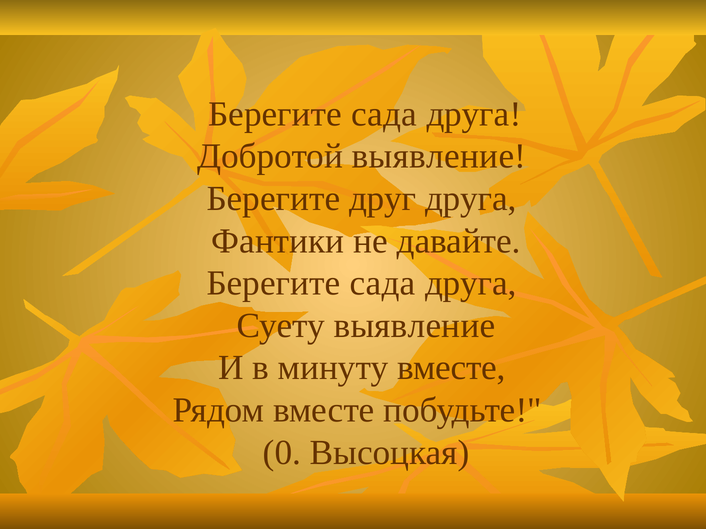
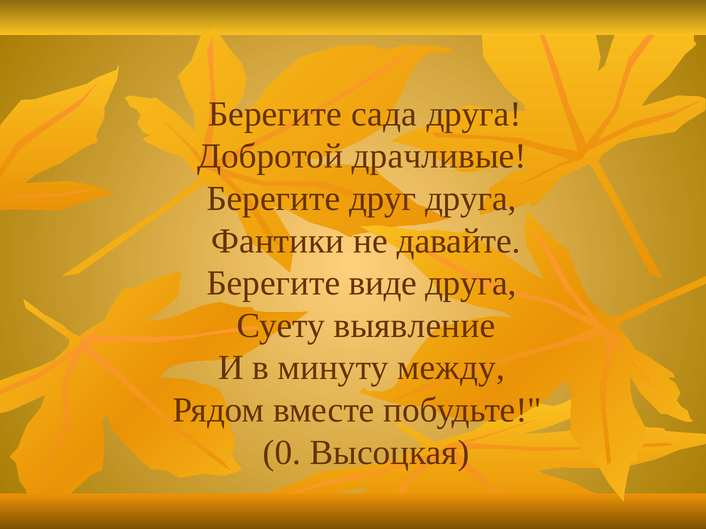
Добротой выявление: выявление -> драчливые (439, 156)
сада: сада -> виде (383, 283)
минуту вместе: вместе -> между (451, 368)
